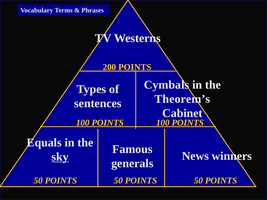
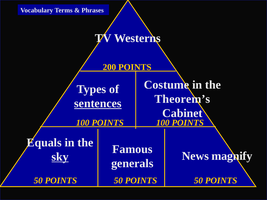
Cymbals: Cymbals -> Costume (167, 85)
sentences underline: none -> present (98, 104)
winners: winners -> magnify (232, 156)
